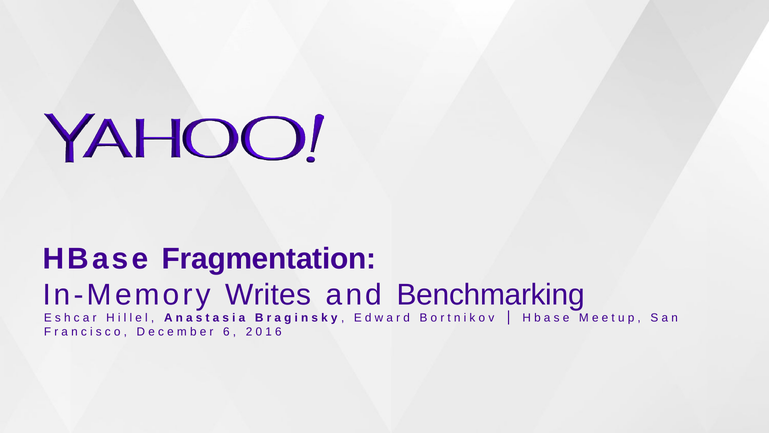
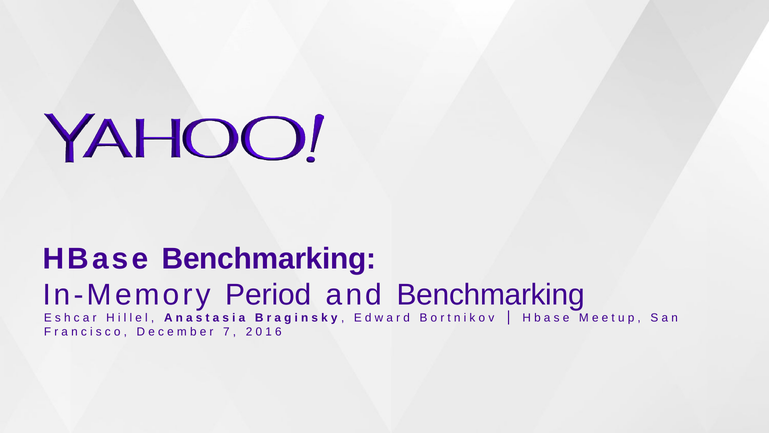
HBase Fragmentation: Fragmentation -> Benchmarking (269, 259)
Writes: Writes -> Period (268, 295)
6: 6 -> 7 (226, 332)
